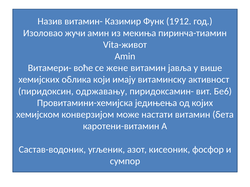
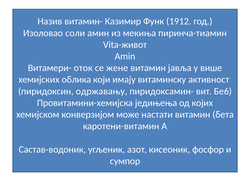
жучи: жучи -> соли (75, 33)
воће: воће -> оток (83, 68)
